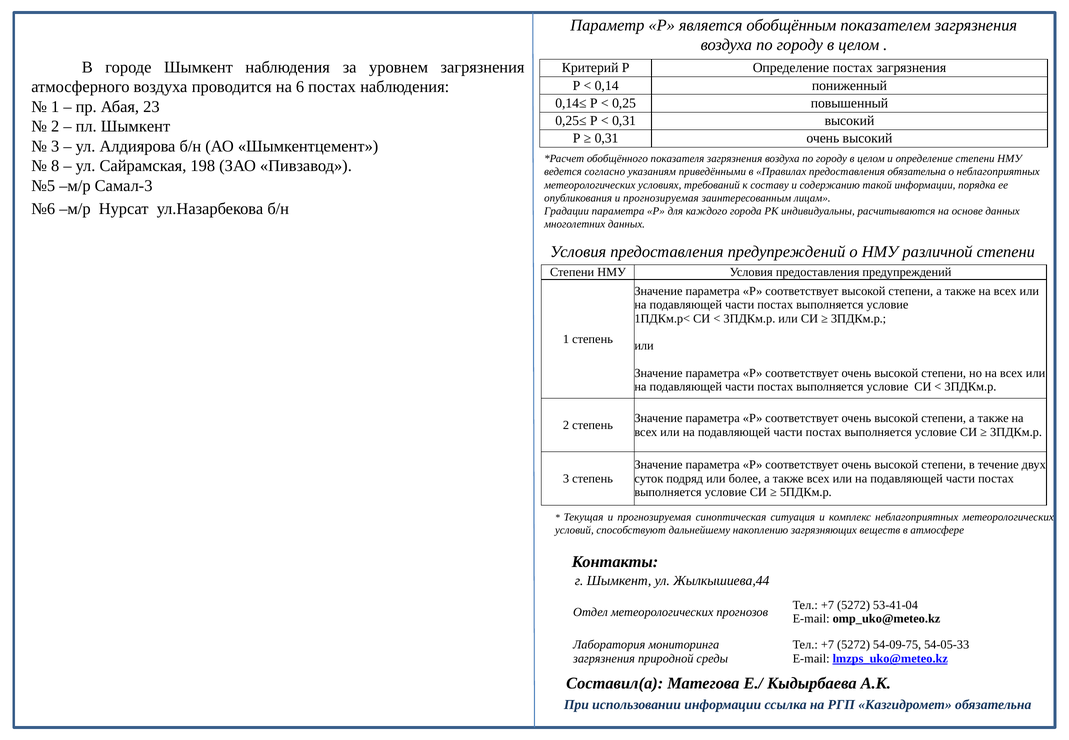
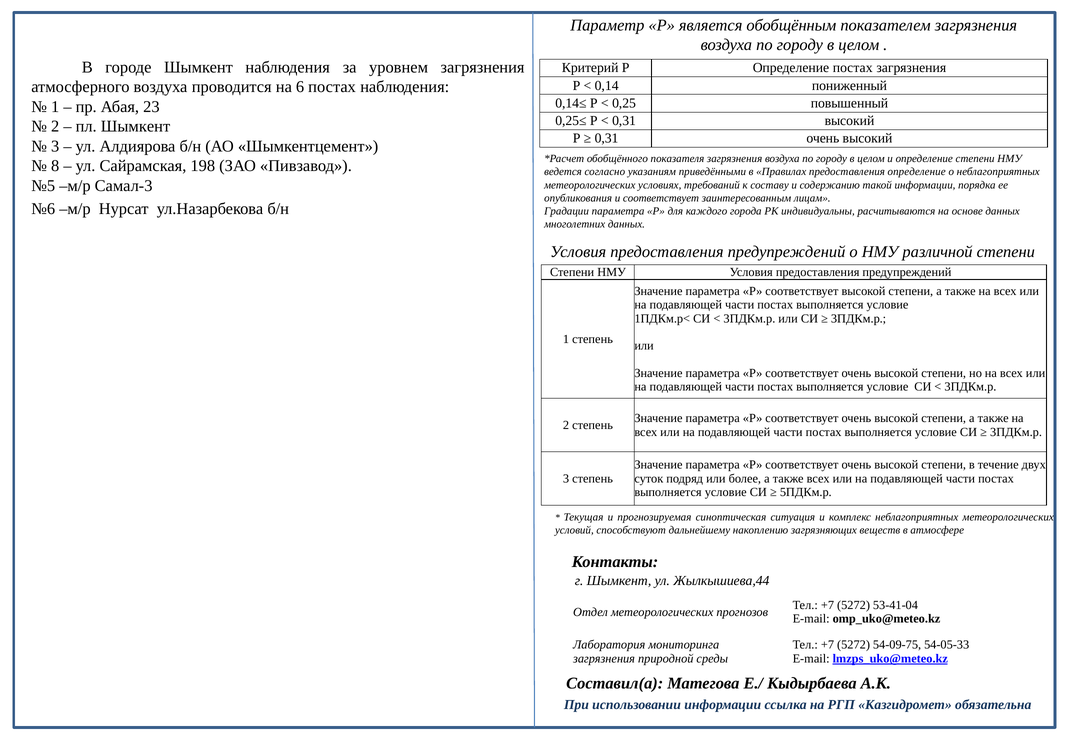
предоставления обязательна: обязательна -> определение (917, 172)
опубликования и прогнозируемая: прогнозируемая -> соответствует (661, 198)
